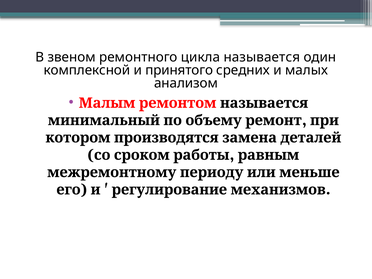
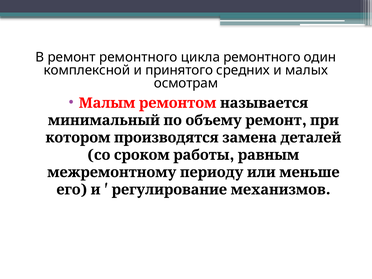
В звеном: звеном -> ремонт (72, 57)
цикла называется: называется -> ремонтного (262, 57)
анализом: анализом -> осмотрам (186, 83)
